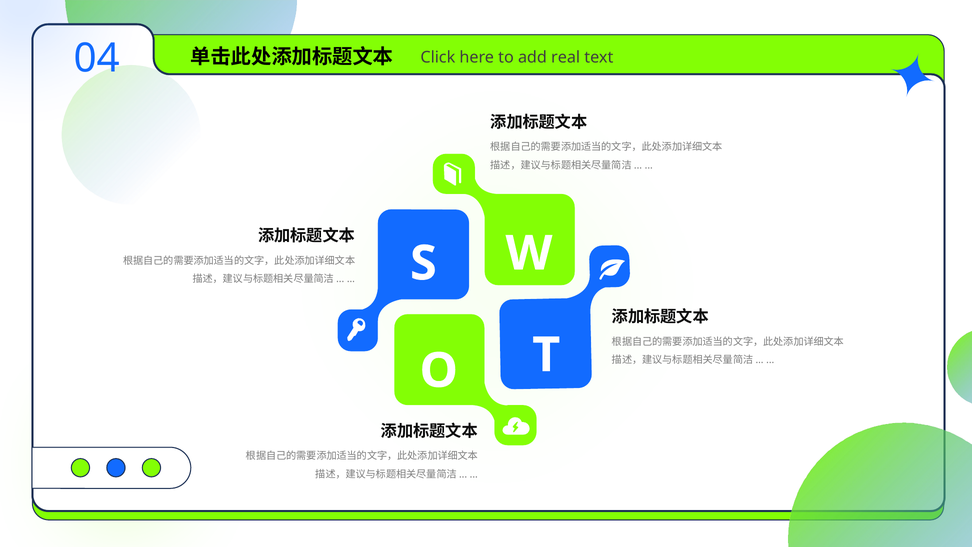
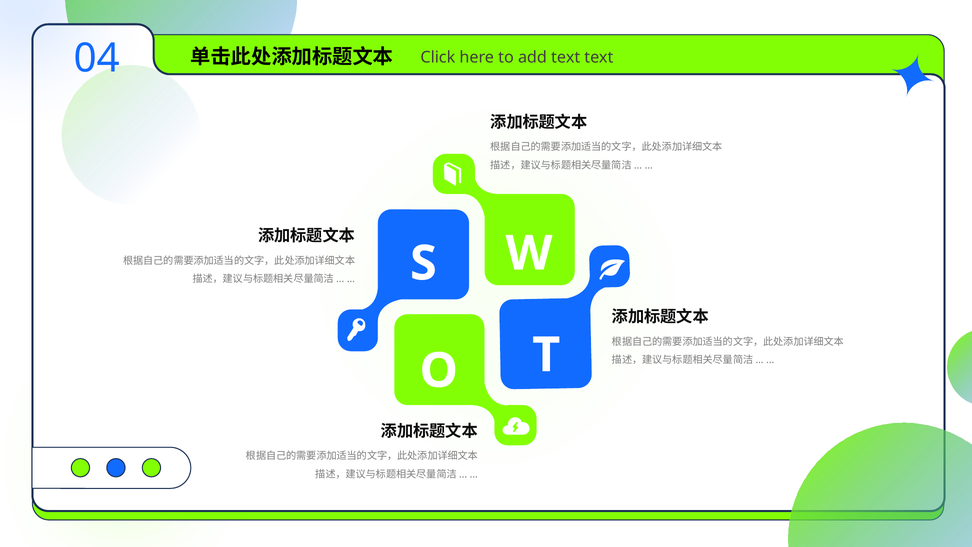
add real: real -> text (566, 57)
